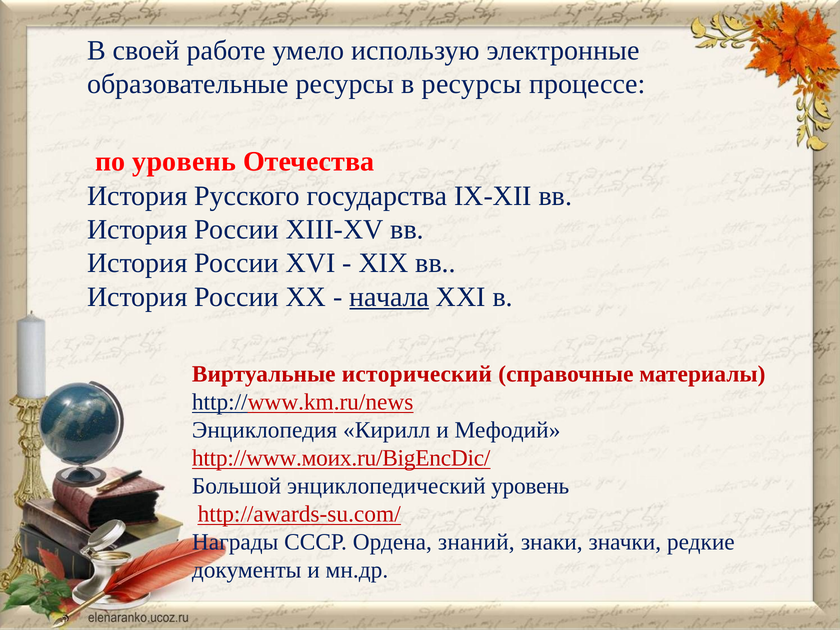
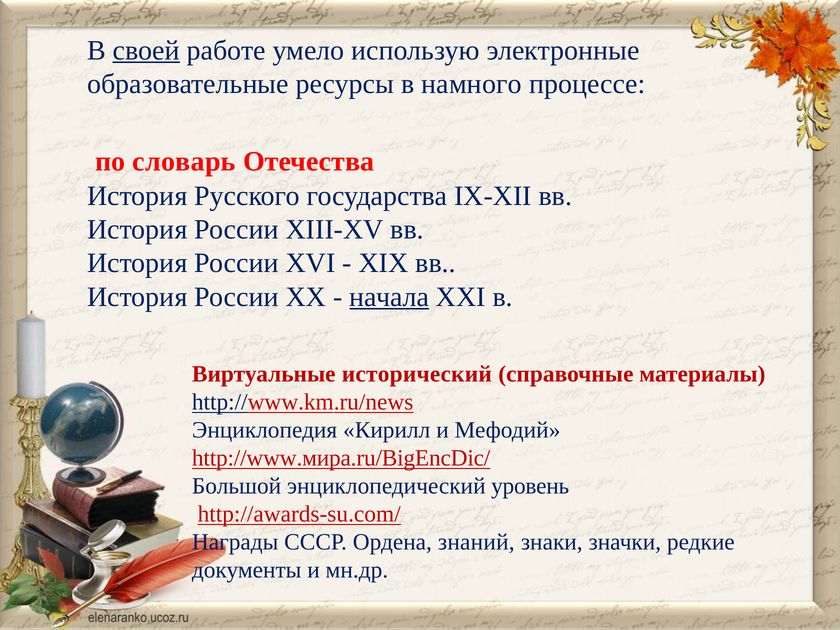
своей underline: none -> present (146, 50)
в ресурсы: ресурсы -> намного (472, 84)
по уровень: уровень -> словарь (184, 161)
http://www.моих.ru/BigEncDic/: http://www.моих.ru/BigEncDic/ -> http://www.мира.ru/BigEncDic/ (341, 458)
